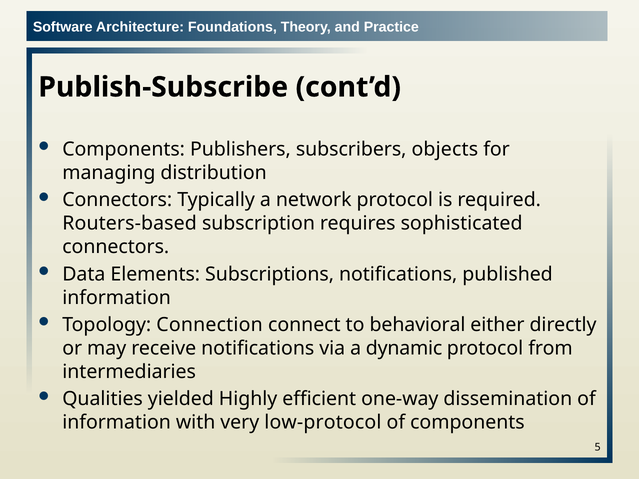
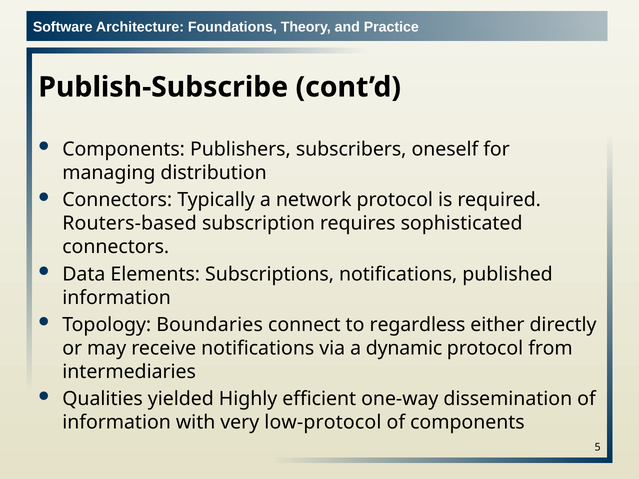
objects: objects -> oneself (445, 149)
Connection: Connection -> Boundaries (210, 325)
behavioral: behavioral -> regardless (418, 325)
